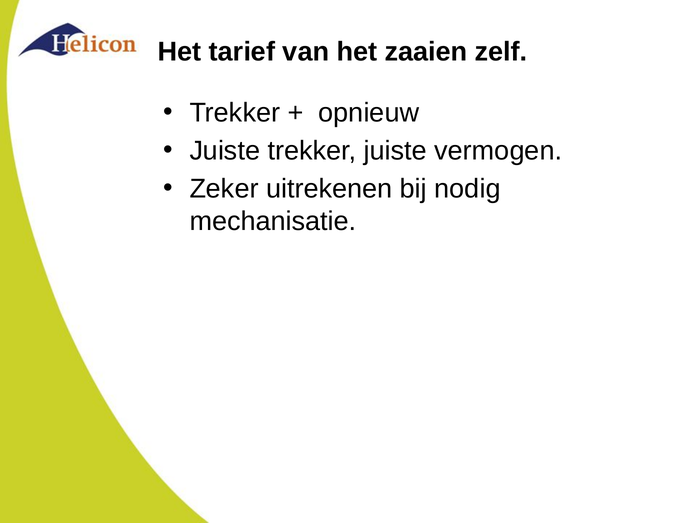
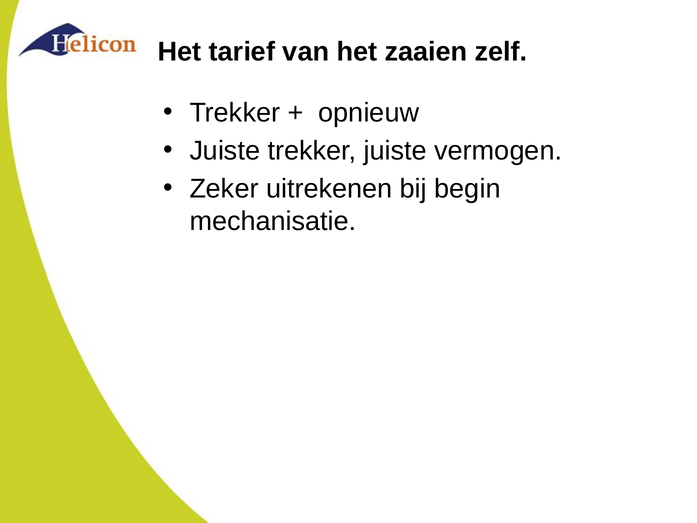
nodig: nodig -> begin (467, 189)
